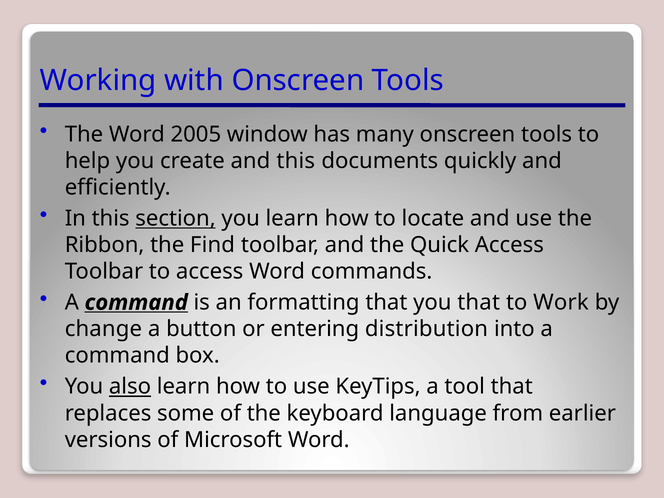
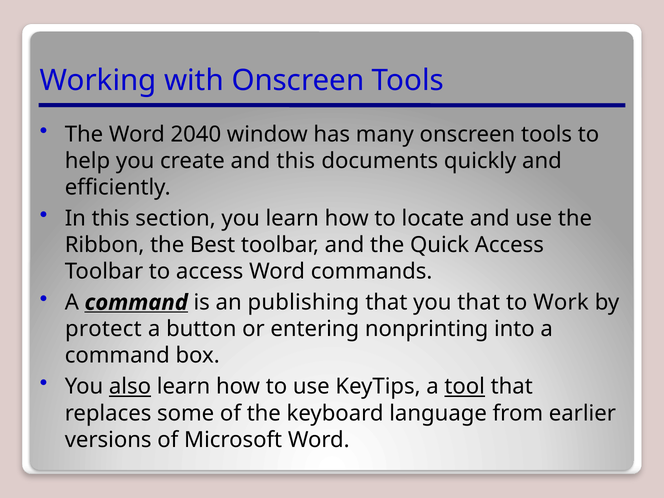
2005: 2005 -> 2040 (196, 134)
section underline: present -> none (176, 218)
Find: Find -> Best (213, 245)
formatting: formatting -> publishing (303, 303)
change: change -> protect (103, 329)
distribution: distribution -> nonprinting (427, 329)
tool underline: none -> present (465, 387)
